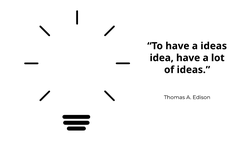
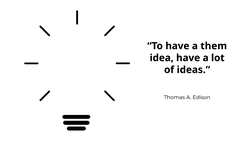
a ideas: ideas -> them (214, 46)
